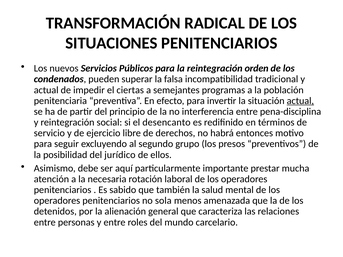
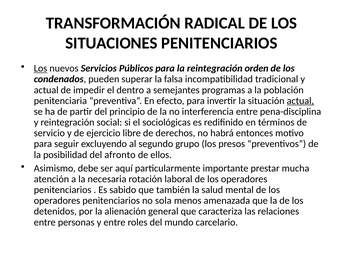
Los underline: none -> present (41, 68)
ciertas: ciertas -> dentro (130, 90)
desencanto: desencanto -> sociológicas (167, 122)
jurídico: jurídico -> afronto (120, 155)
